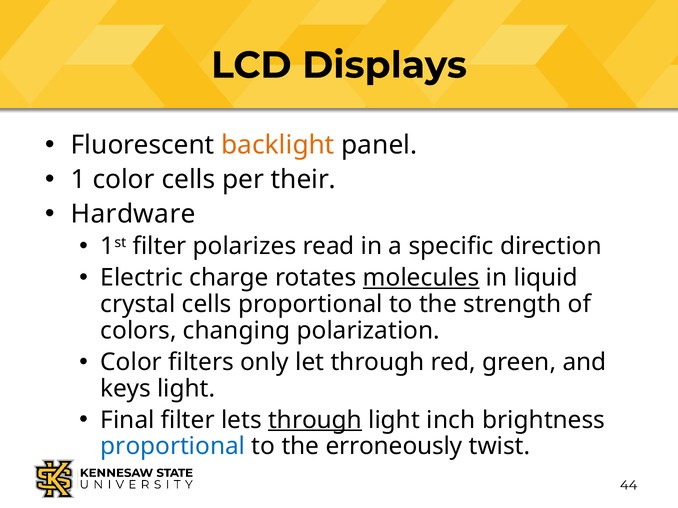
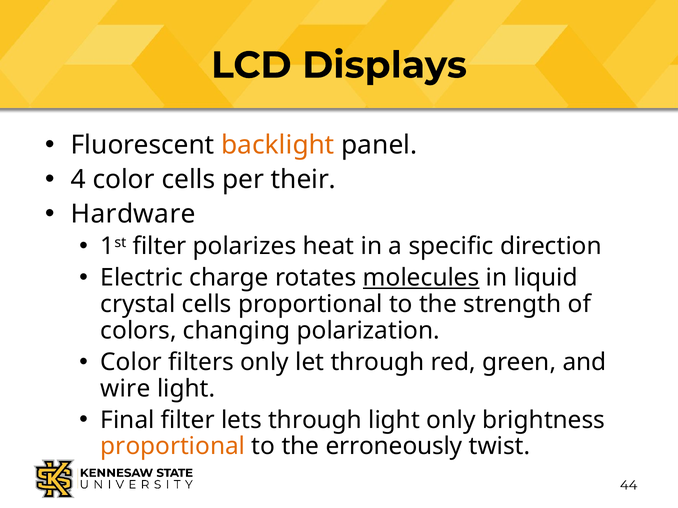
1: 1 -> 4 (78, 180)
read: read -> heat (328, 246)
keys: keys -> wire (126, 389)
through underline: present -> none (315, 420)
light inch: inch -> only (451, 420)
proportional colour: blue -> orange (173, 447)
